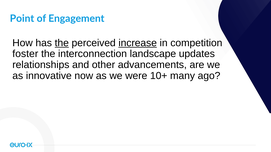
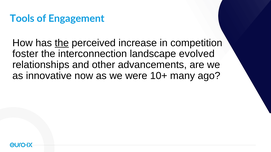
Point: Point -> Tools (22, 19)
increase underline: present -> none (138, 43)
updates: updates -> evolved (197, 54)
